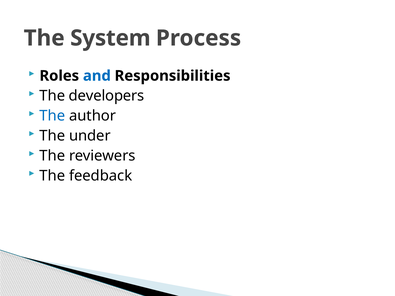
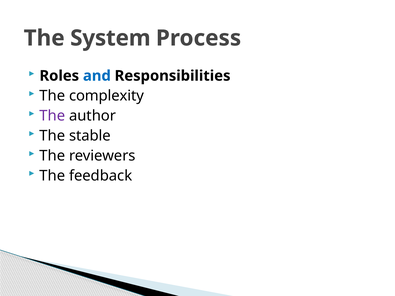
developers: developers -> complexity (106, 96)
The colour: blue -> purple (52, 116)
under: under -> stable (90, 136)
